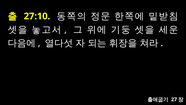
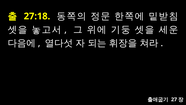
27:10: 27:10 -> 27:18 (37, 16)
